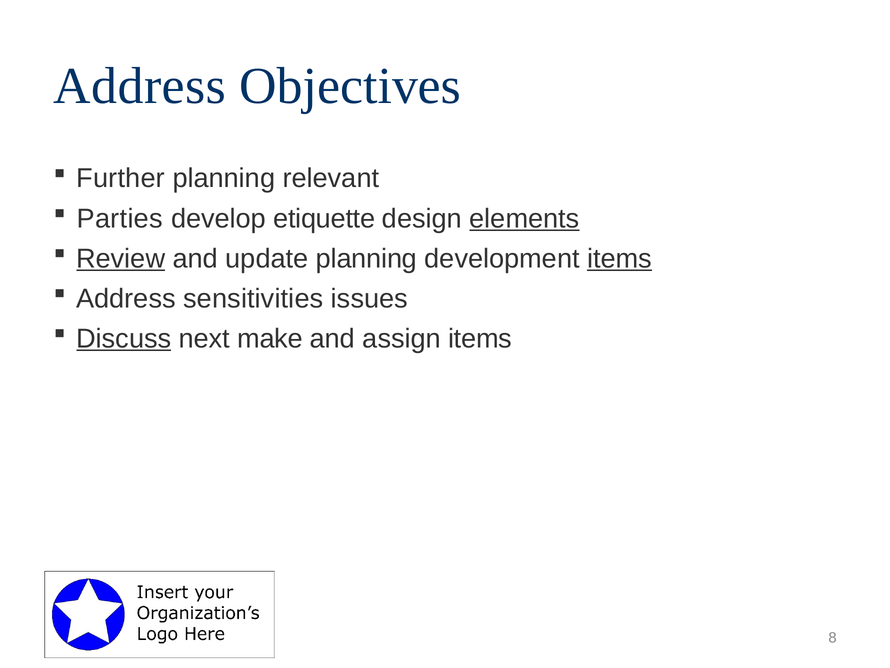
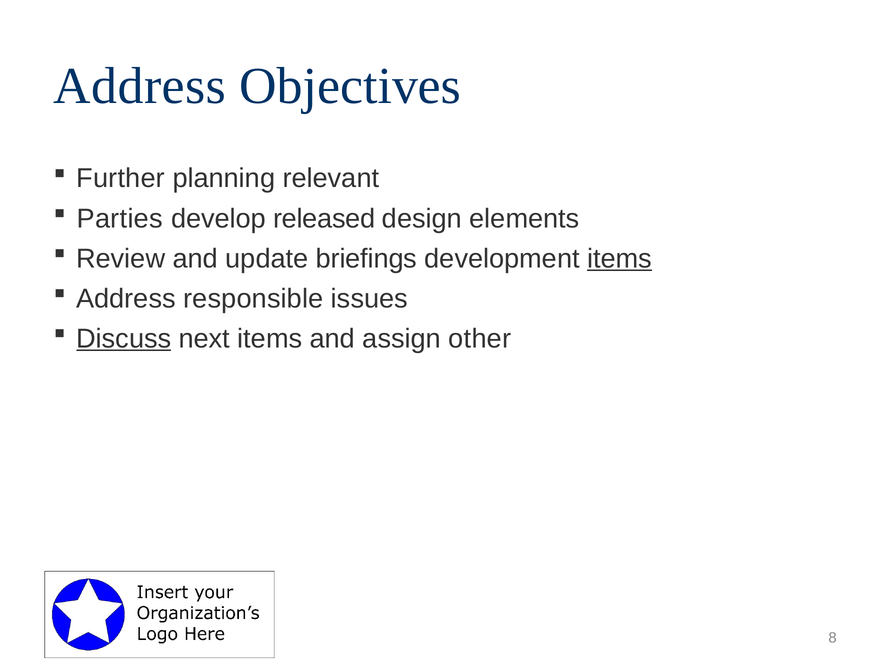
etiquette: etiquette -> released (324, 218)
elements underline: present -> none (524, 218)
Review underline: present -> none (121, 258)
update planning: planning -> briefings (366, 258)
sensitivities: sensitivities -> responsible (253, 298)
next make: make -> items (270, 338)
assign items: items -> other (480, 338)
